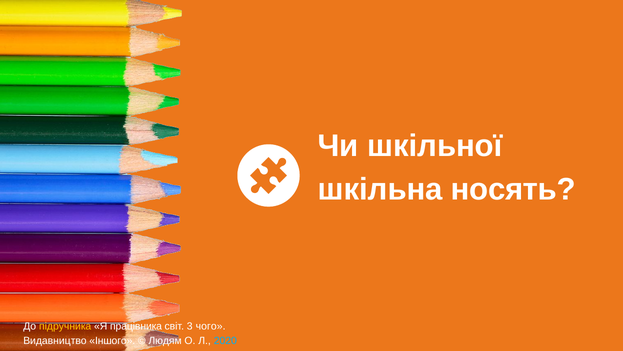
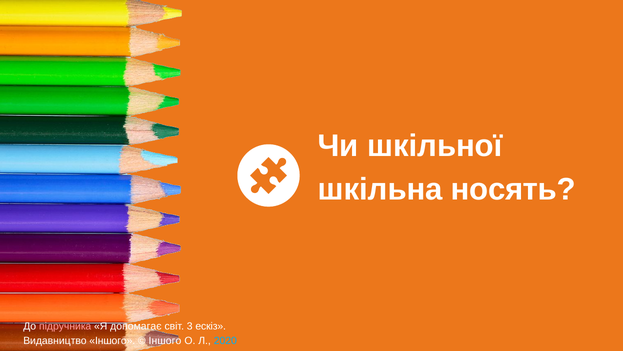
підручника colour: yellow -> pink (65, 326)
працівника: працівника -> допомагає (136, 326)
чого: чого -> ескіз (211, 326)
Людям: Людям -> Іншого (165, 340)
